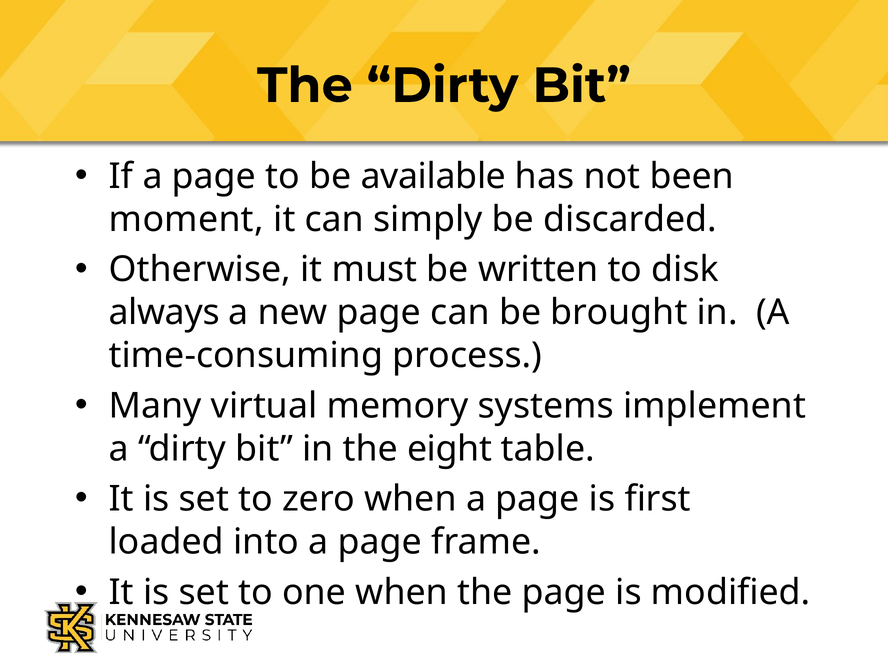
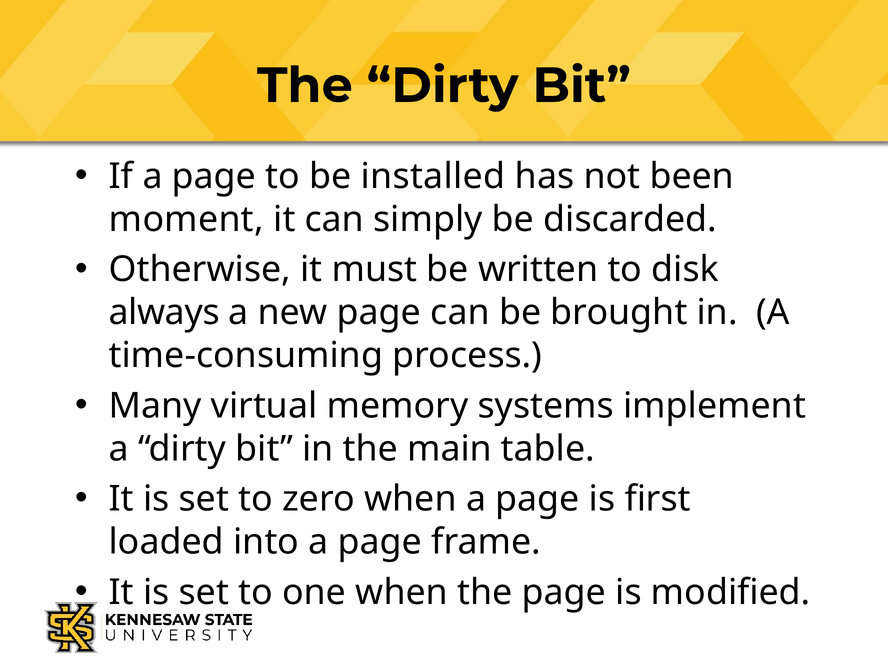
available: available -> installed (433, 176)
eight: eight -> main (450, 449)
